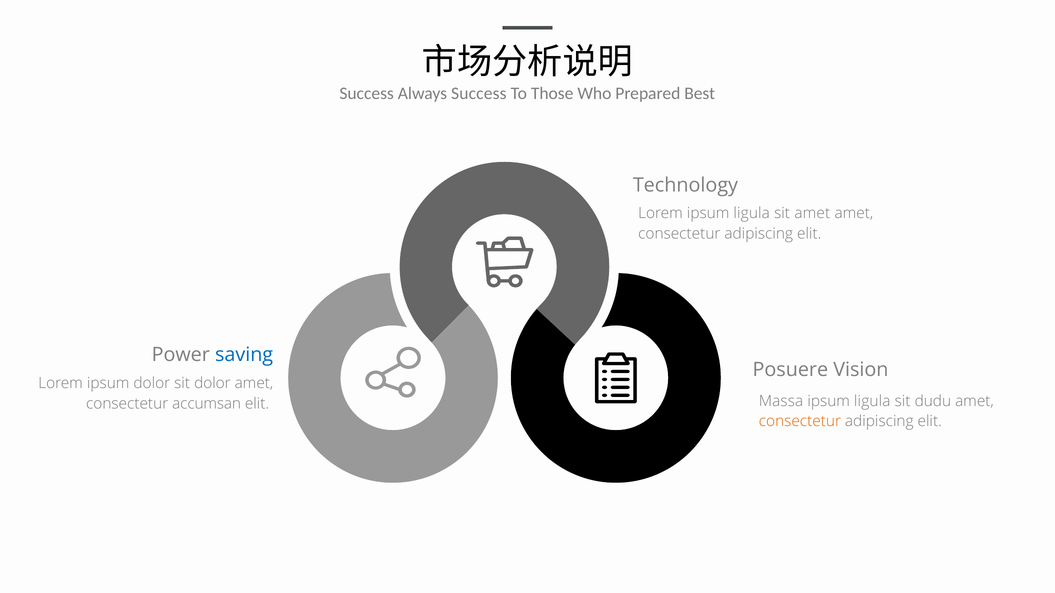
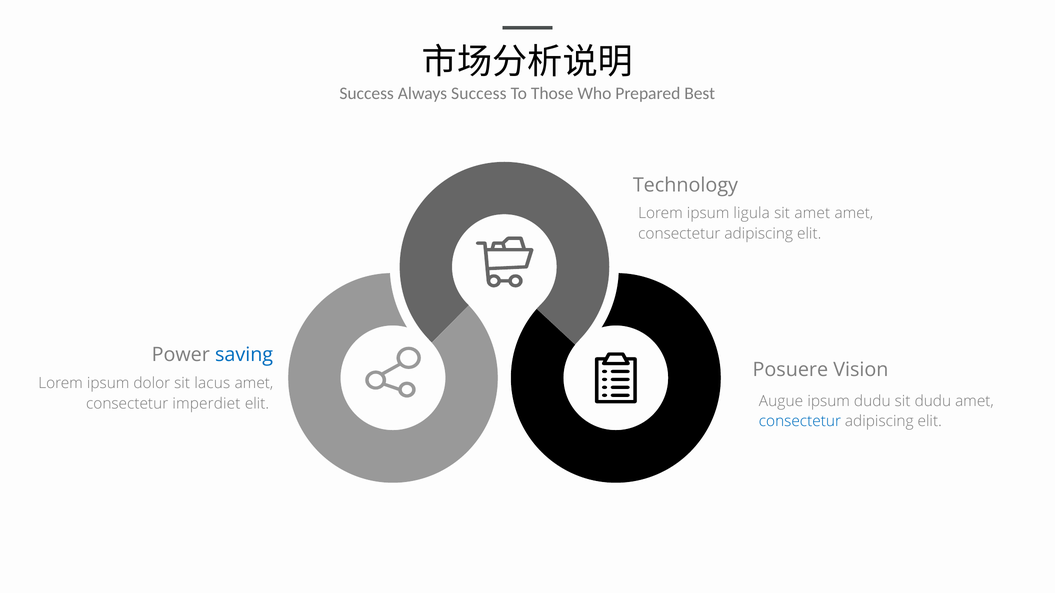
sit dolor: dolor -> lacus (212, 384)
Massa: Massa -> Augue (781, 401)
ligula: ligula -> dudu (872, 401)
accumsan: accumsan -> imperdiet (206, 404)
consectetur colour: orange -> blue (800, 422)
